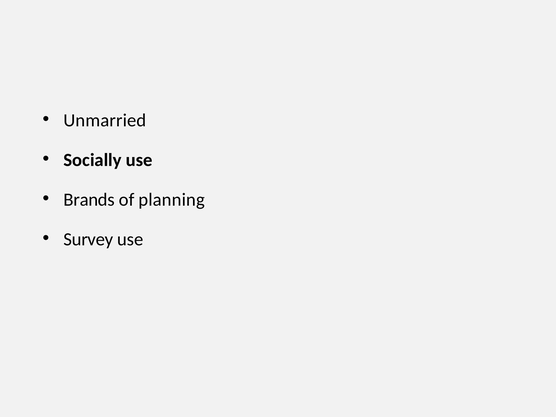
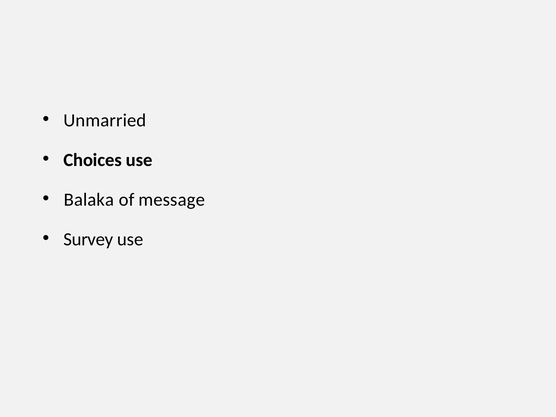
Socially: Socially -> Choices (93, 160)
Brands: Brands -> Balaka (89, 200)
planning: planning -> message (172, 200)
